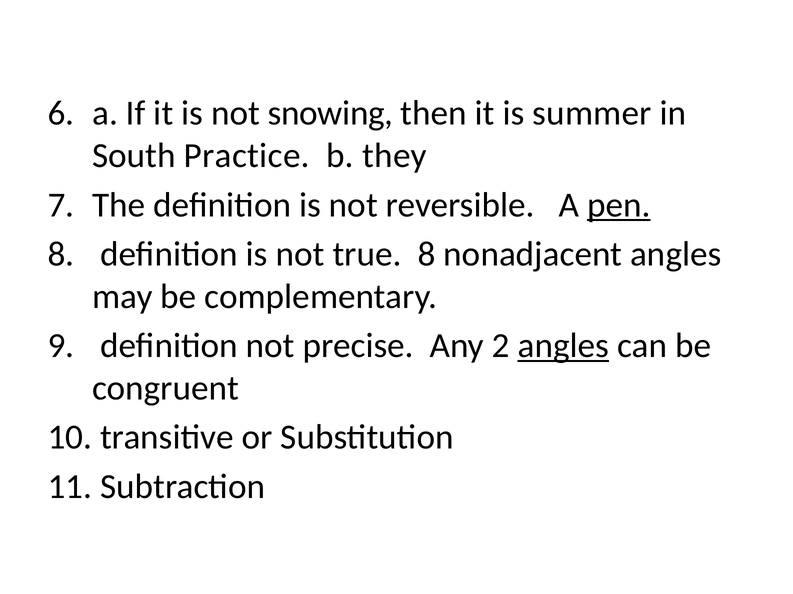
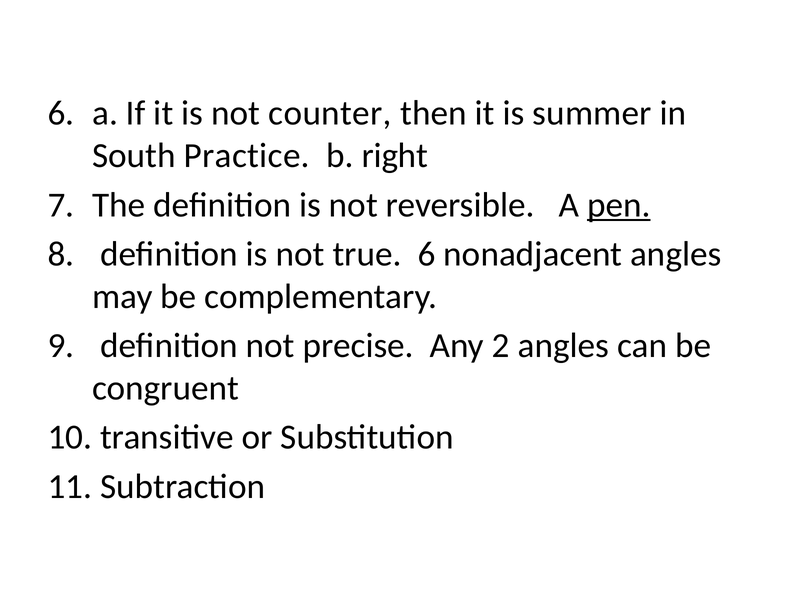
snowing: snowing -> counter (330, 114)
they: they -> right (395, 156)
true 8: 8 -> 6 (427, 255)
angles underline: present -> none (563, 346)
